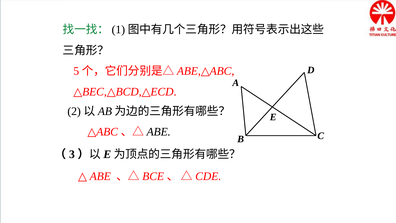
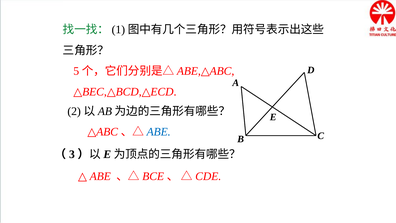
ABE colour: black -> blue (159, 132)
